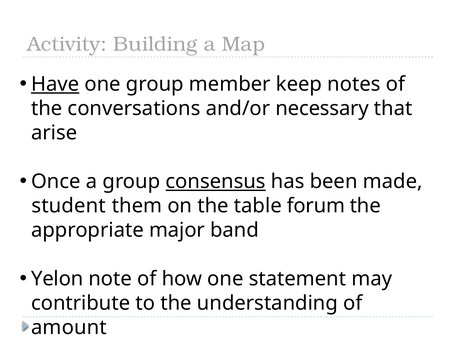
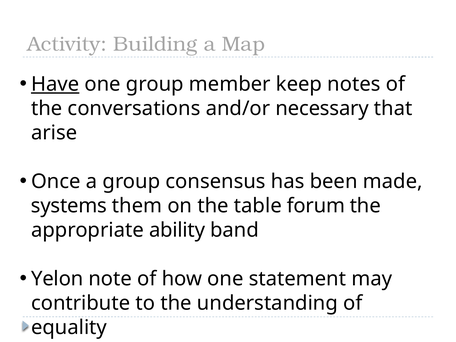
consensus underline: present -> none (216, 182)
student: student -> systems (69, 206)
major: major -> ability (177, 230)
amount: amount -> equality (69, 327)
